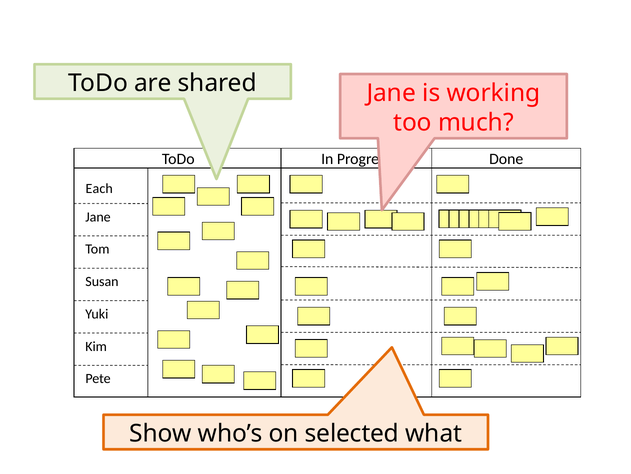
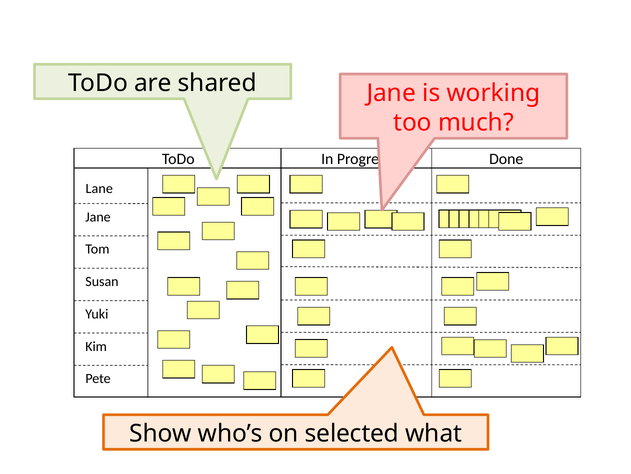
Each: Each -> Lane (99, 188)
